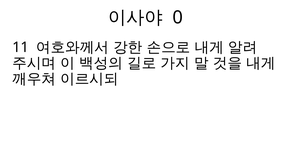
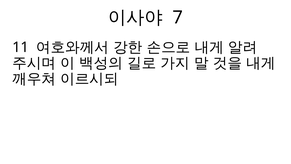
0: 0 -> 7 (178, 18)
